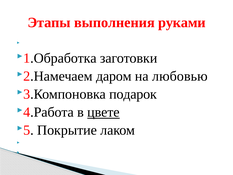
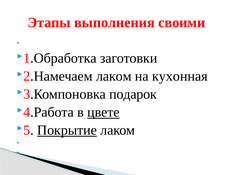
руками: руками -> своими (182, 23)
2.Намечаем даром: даром -> лаком (114, 76)
любовью: любовью -> кухонная (180, 76)
Покрытие underline: none -> present (67, 130)
